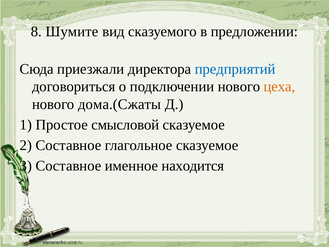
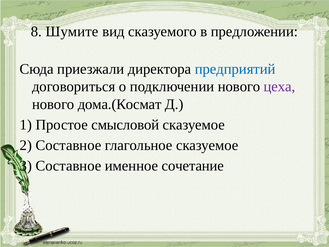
цеха colour: orange -> purple (279, 87)
дома.(Сжаты: дома.(Сжаты -> дома.(Космат (120, 104)
находится: находится -> сочетание (193, 166)
